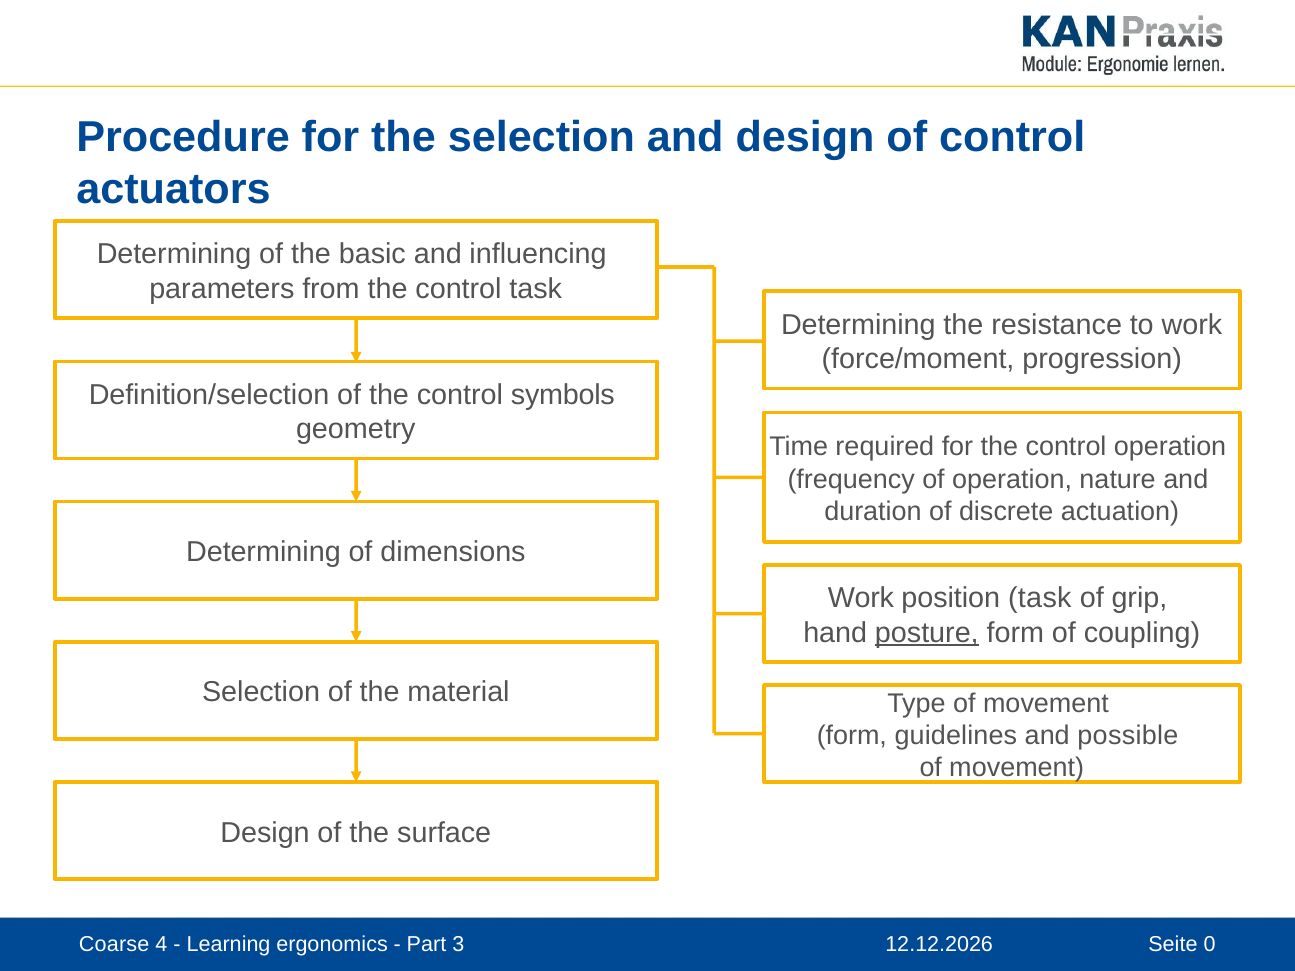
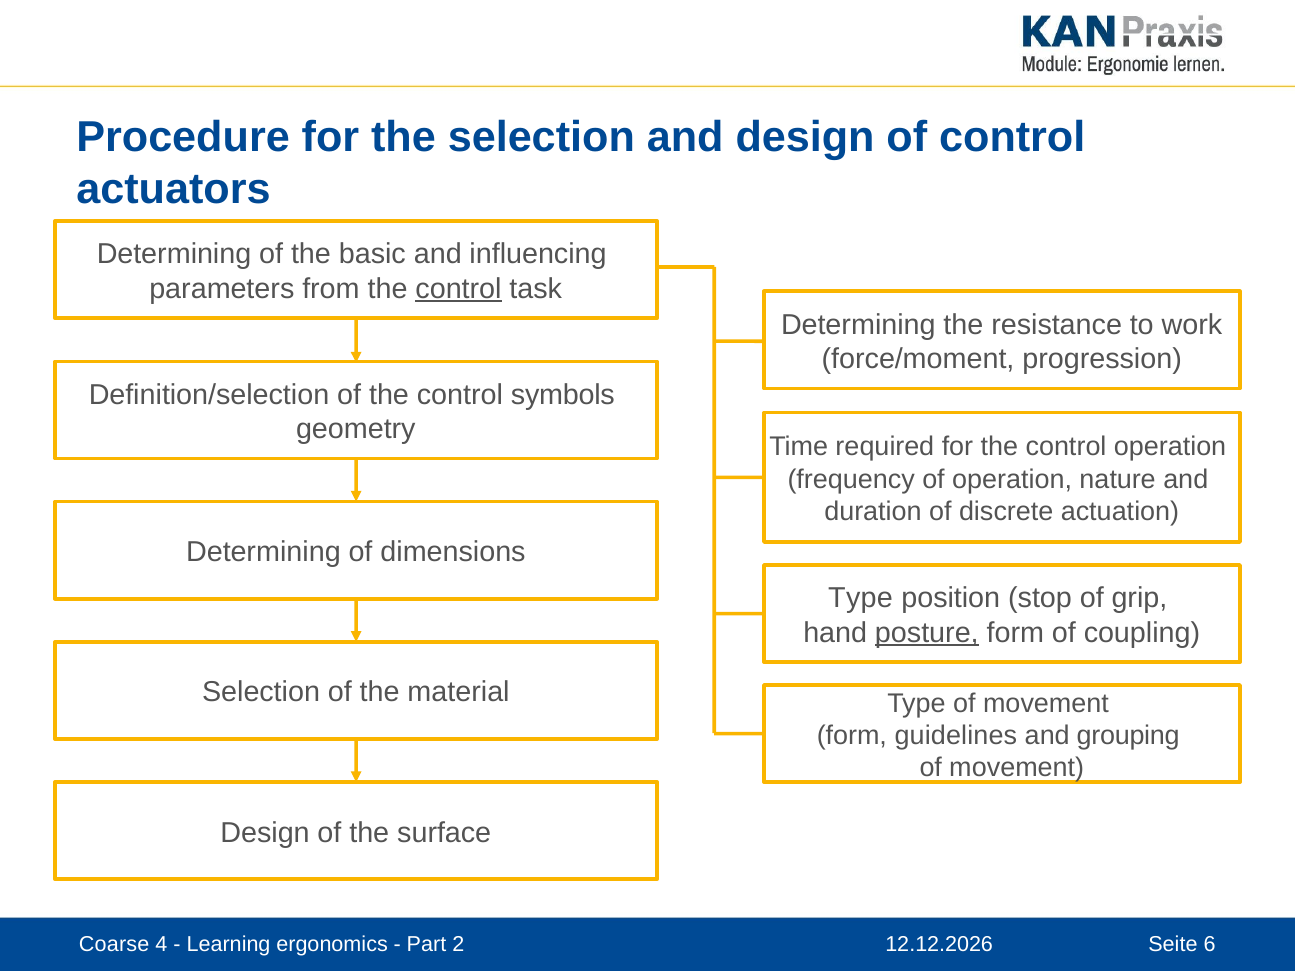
control underline: none -> present (459, 289)
Work: Work -> Type (861, 598)
position task: task -> stop (1040, 598)
possible: possible -> grouping (1128, 736)
3: 3 -> 2 (458, 945)
0: 0 -> 6 (1210, 945)
